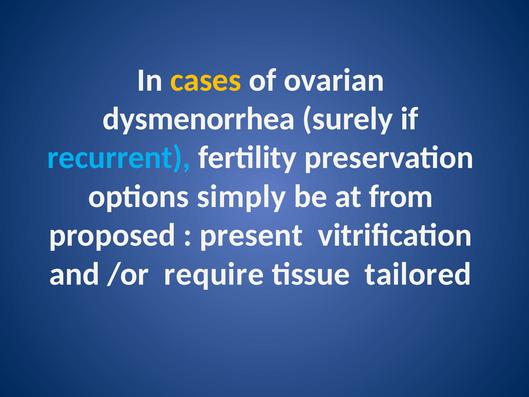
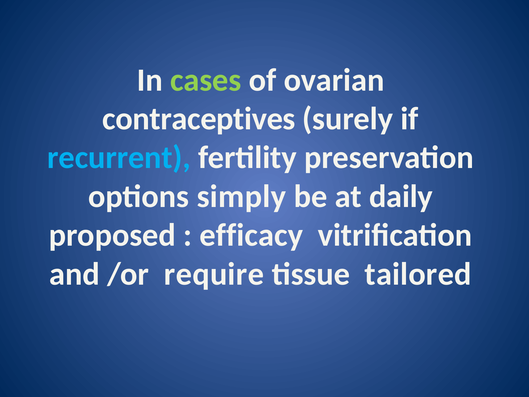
cases colour: yellow -> light green (206, 80)
dysmenorrhea: dysmenorrhea -> contraceptives (199, 119)
from: from -> daily (401, 196)
present: present -> efficacy (251, 235)
